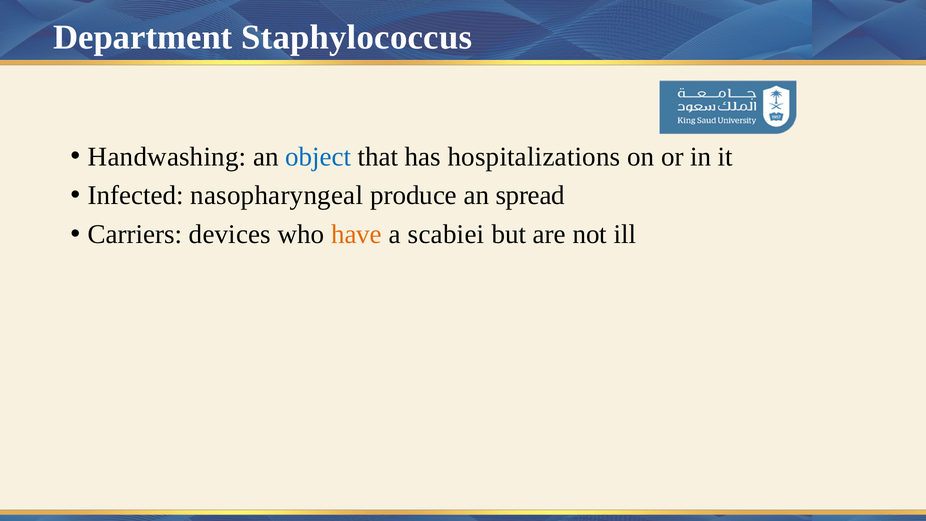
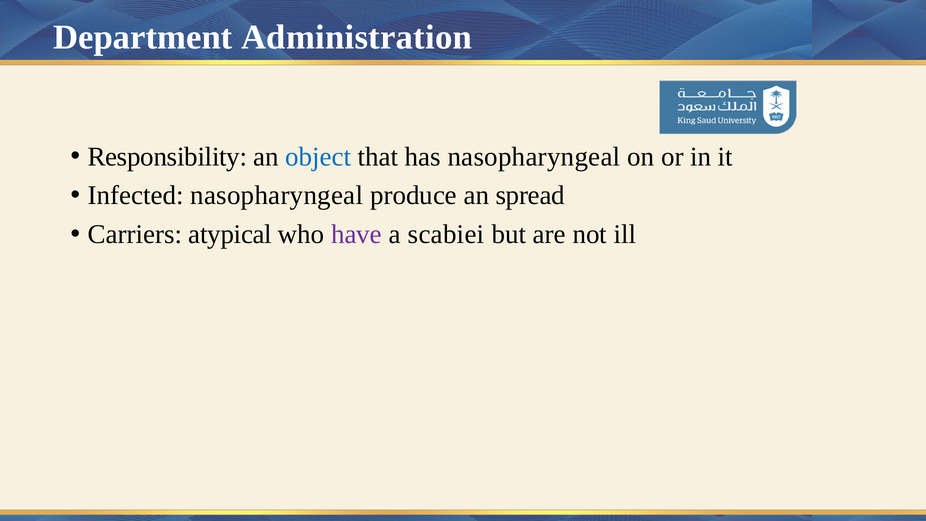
Staphylococcus: Staphylococcus -> Administration (357, 37)
Handwashing: Handwashing -> Responsibility (167, 157)
has hospitalizations: hospitalizations -> nasopharyngeal (534, 157)
devices: devices -> atypical (230, 234)
have colour: orange -> purple (357, 234)
